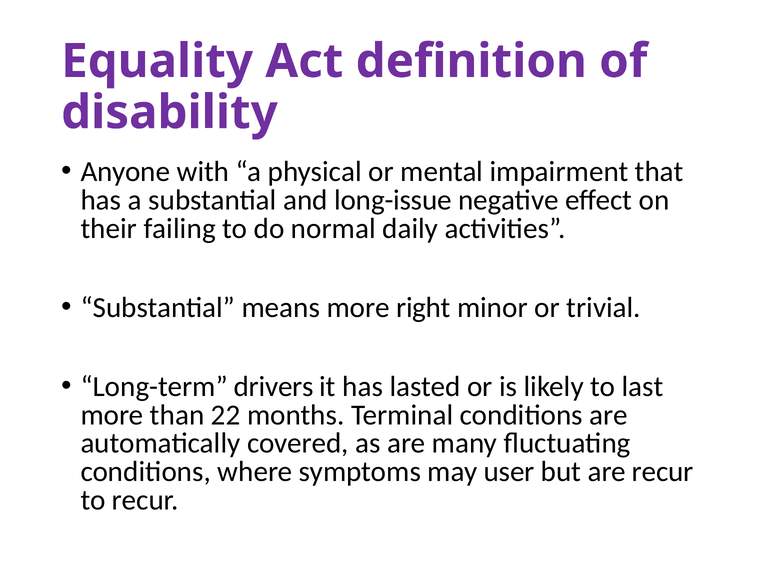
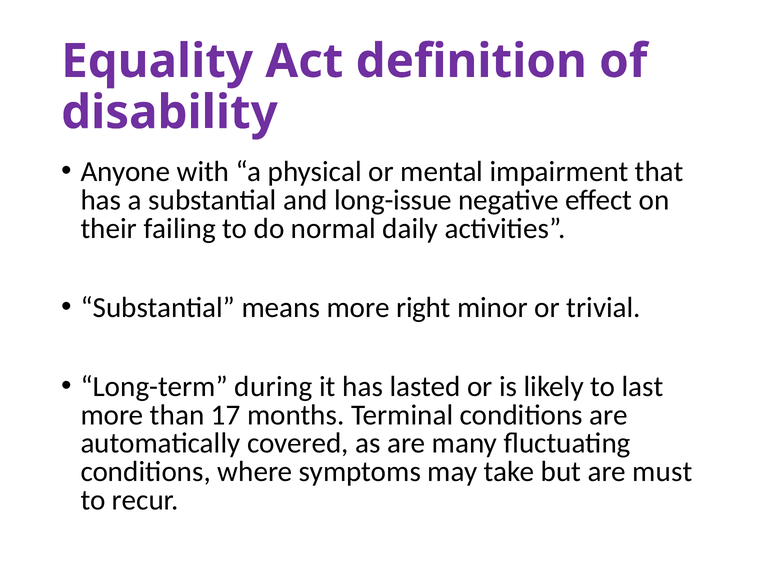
drivers: drivers -> during (273, 387)
22: 22 -> 17 (226, 416)
user: user -> take (509, 472)
are recur: recur -> must (662, 472)
